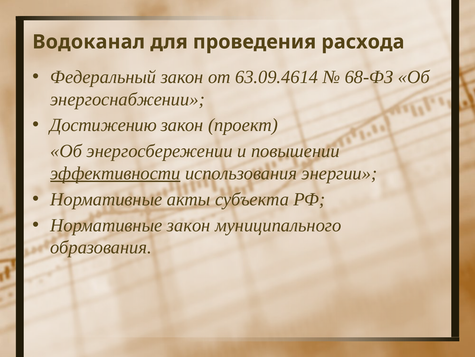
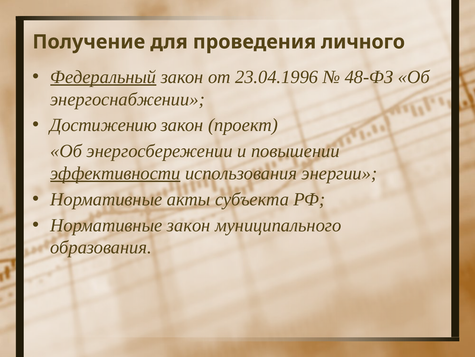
Водоканал: Водоканал -> Получение (89, 42)
расхода: расхода -> личного (363, 42)
Федеральный underline: none -> present (103, 77)
63.09.4614: 63.09.4614 -> 23.04.1996 (277, 77)
68-ФЗ: 68-ФЗ -> 48-ФЗ (369, 77)
